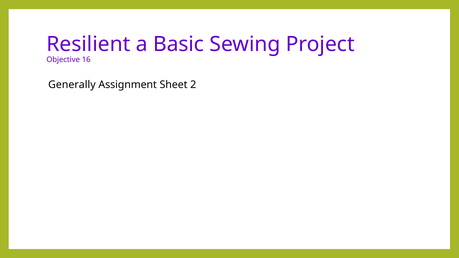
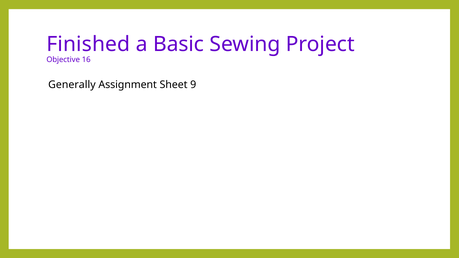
Resilient: Resilient -> Finished (88, 44)
2: 2 -> 9 (193, 85)
